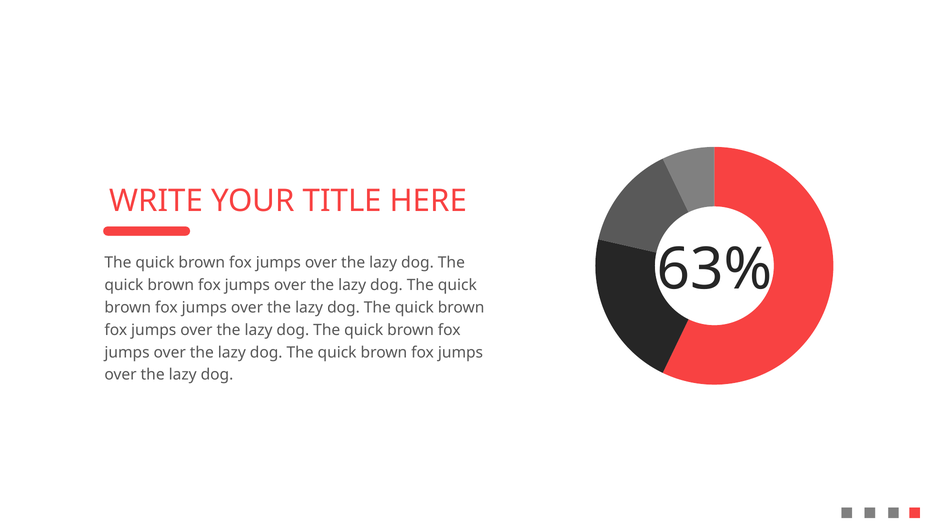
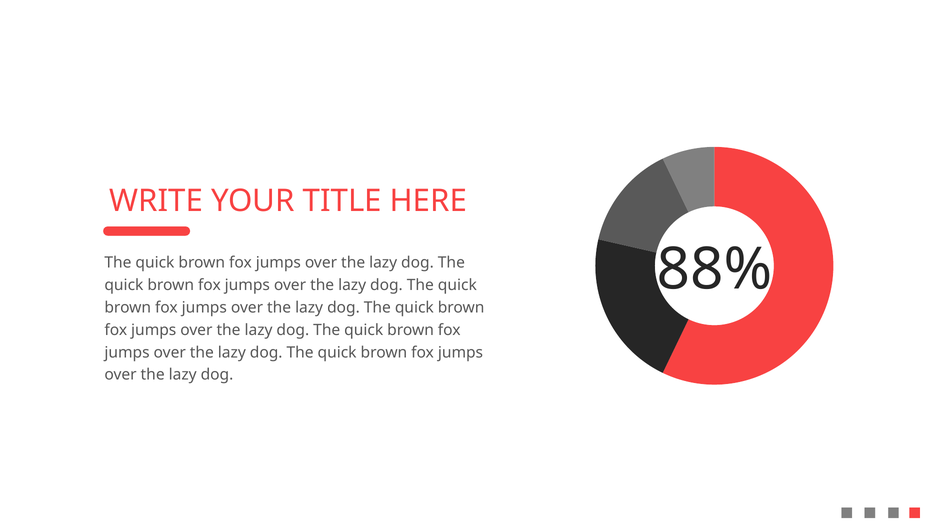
63%: 63% -> 88% (714, 270)
